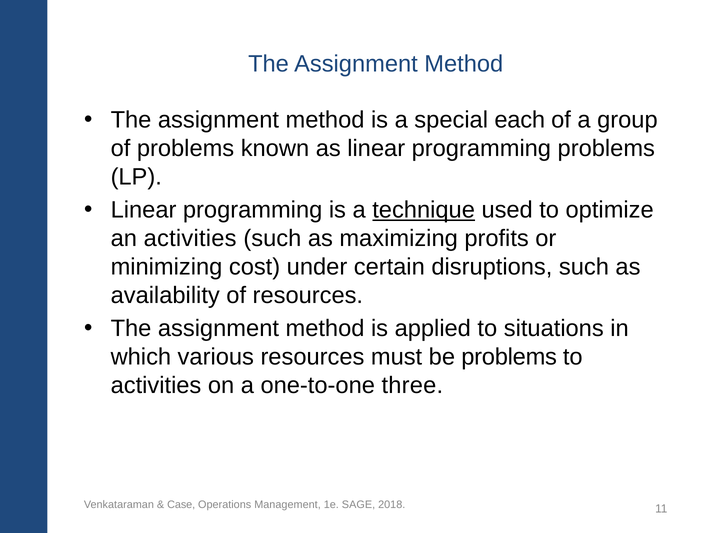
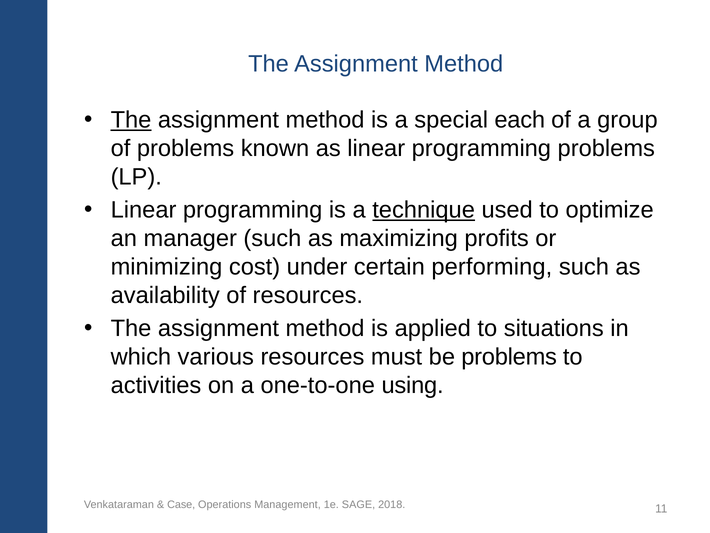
The underline: none -> present (131, 120)
an activities: activities -> manager (190, 238)
disruptions: disruptions -> performing (492, 267)
three: three -> using (413, 385)
